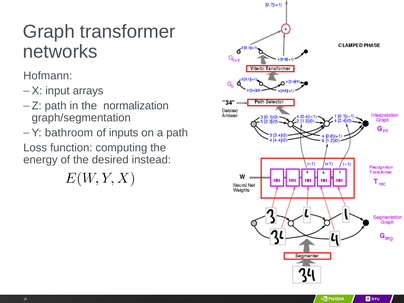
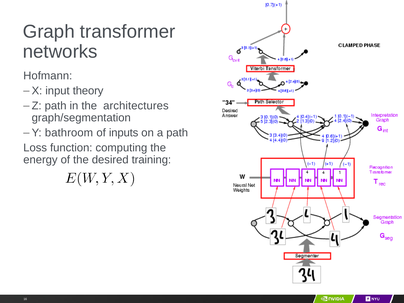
arrays: arrays -> theory (88, 91)
normalization: normalization -> architectures (136, 106)
instead: instead -> training (151, 160)
